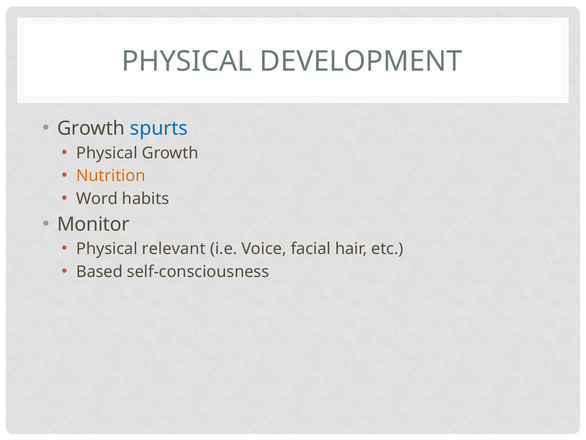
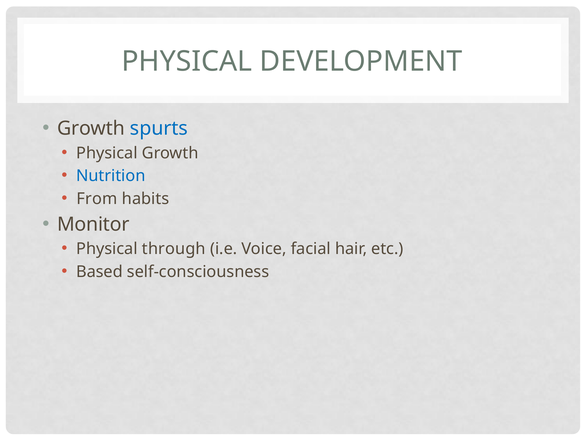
Nutrition colour: orange -> blue (111, 176)
Word: Word -> From (97, 198)
relevant: relevant -> through (174, 249)
